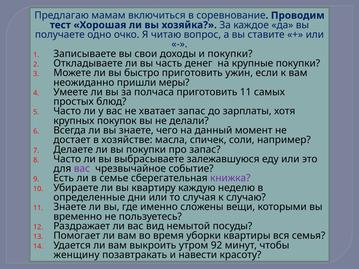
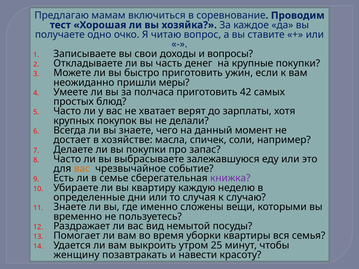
и покупки: покупки -> вопросы (230, 54)
приготовить 11: 11 -> 42 (246, 92)
хватает запас: запас -> верят (192, 111)
вас colour: purple -> orange (82, 169)
92: 92 -> 25 (217, 245)
